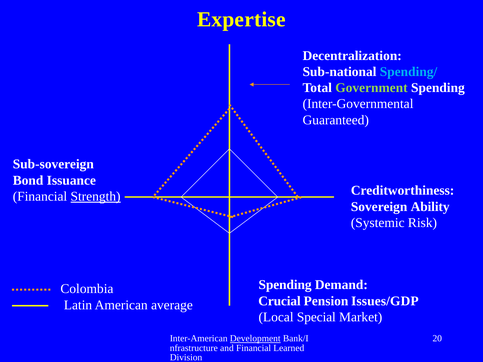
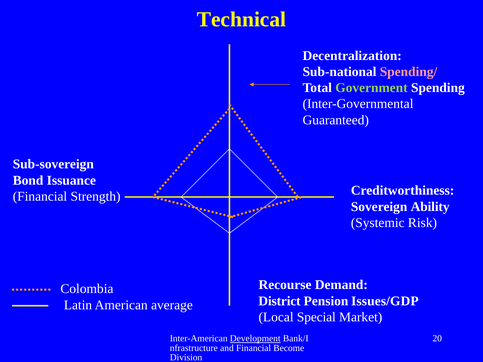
Expertise: Expertise -> Technical (241, 20)
Spending/ colour: light blue -> pink (409, 72)
Strength underline: present -> none (96, 197)
Spending: Spending -> Recourse (285, 285)
Crucial: Crucial -> District (279, 301)
Learned: Learned -> Become (289, 348)
